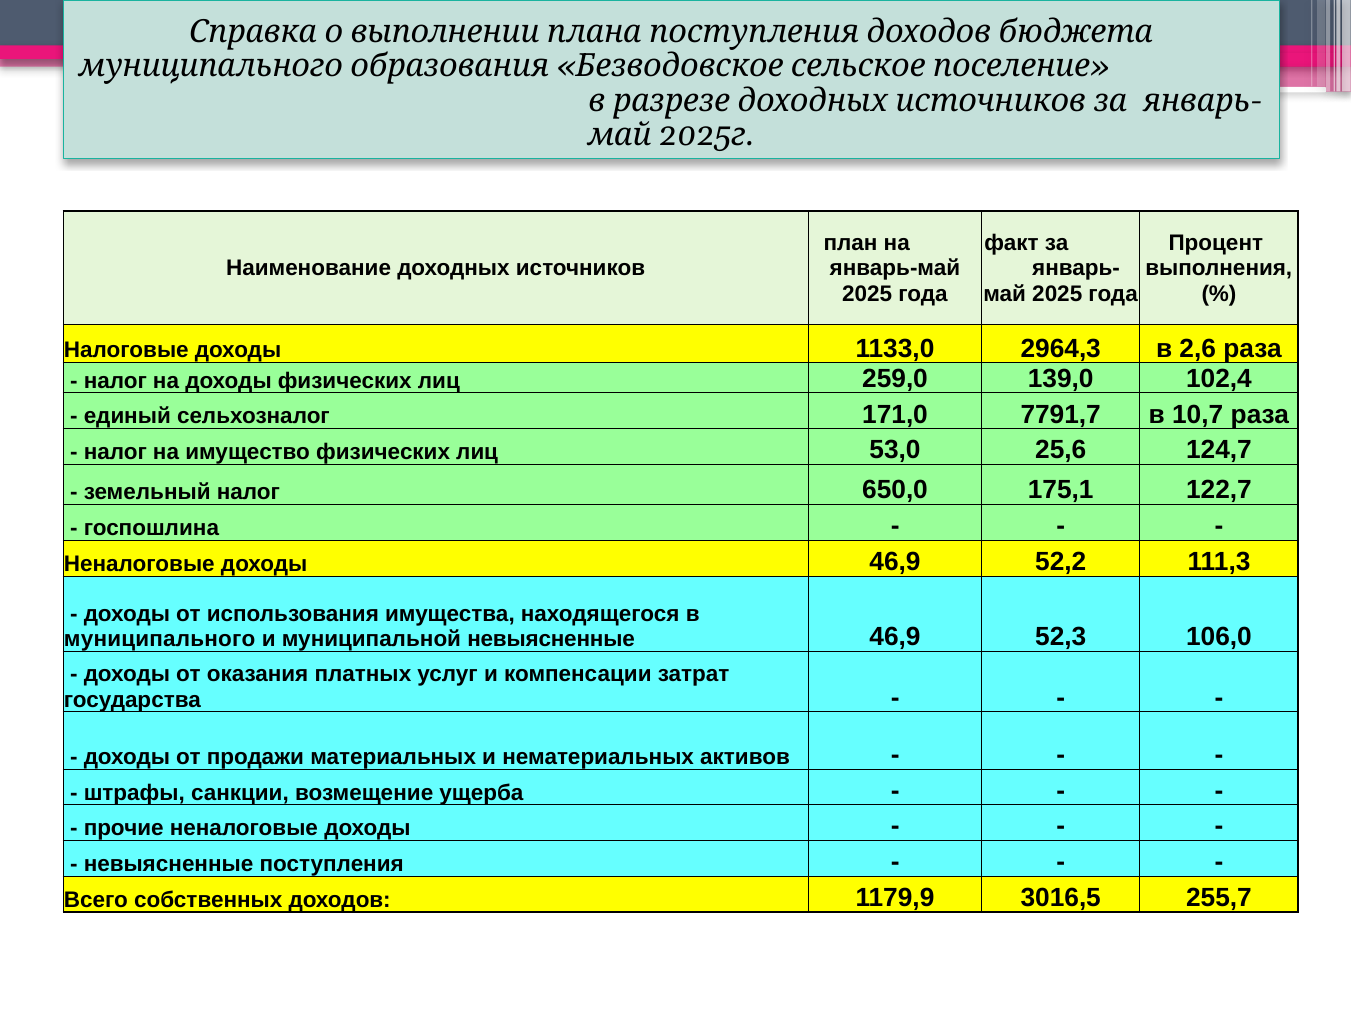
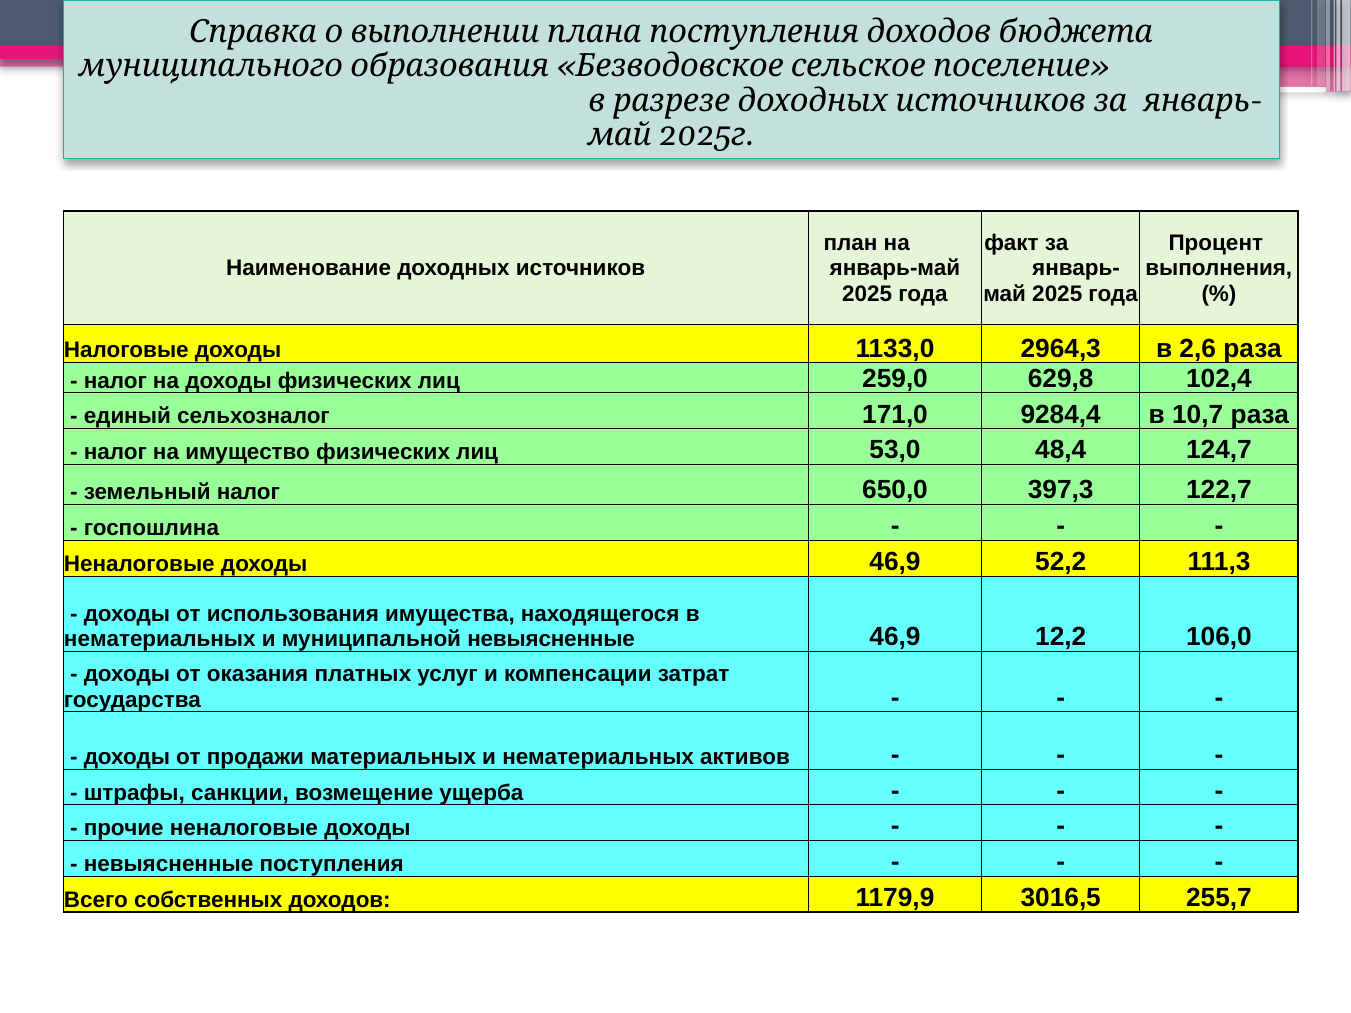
139,0: 139,0 -> 629,8 (1061, 379)
7791,7: 7791,7 -> 9284,4 (1061, 414)
25,6: 25,6 -> 48,4 (1061, 450)
175,1: 175,1 -> 397,3 (1061, 490)
муниципального: муниципального -> нематериальных (160, 639)
52,3: 52,3 -> 12,2 (1061, 637)
